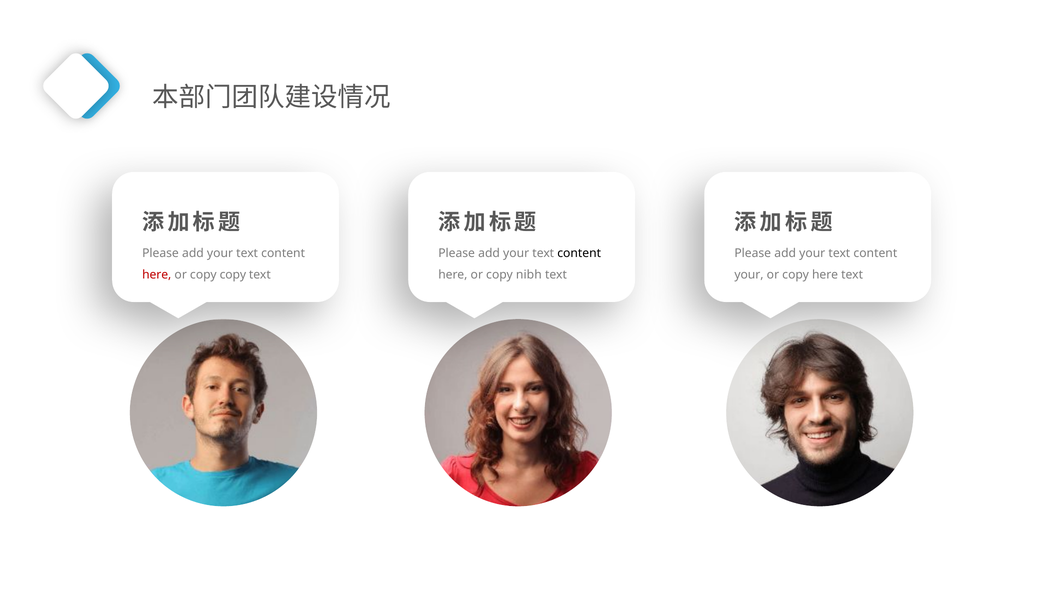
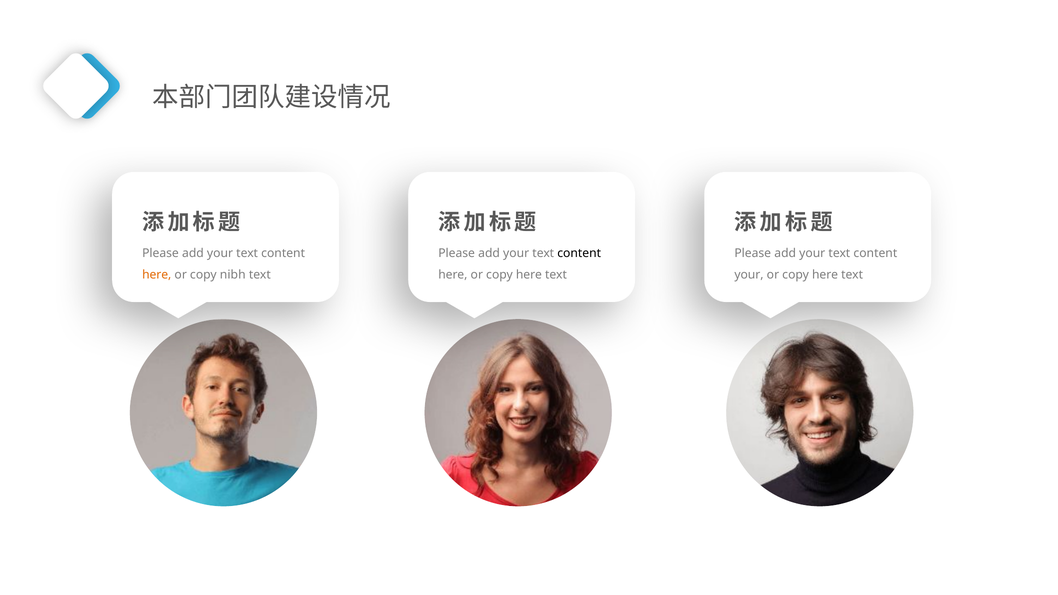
here colour: red -> orange (157, 275)
copy copy: copy -> nibh (233, 275)
here or copy nibh: nibh -> here (529, 275)
